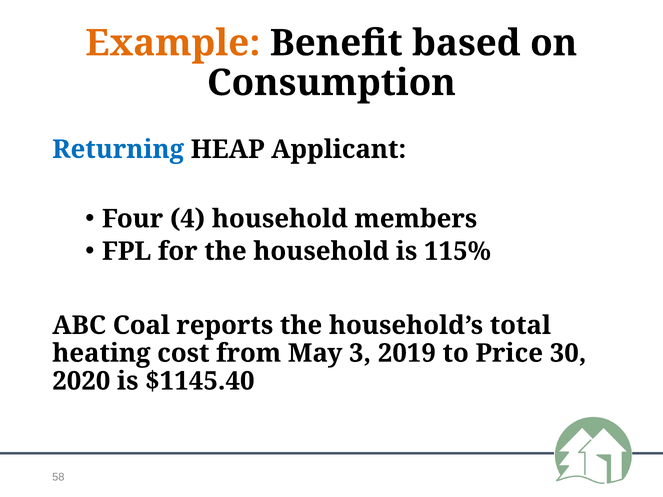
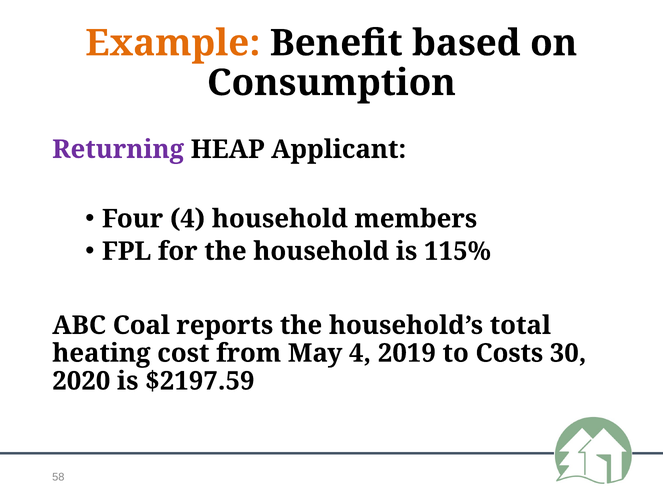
Returning colour: blue -> purple (118, 149)
May 3: 3 -> 4 (360, 353)
Price: Price -> Costs (509, 353)
$1145.40: $1145.40 -> $2197.59 (200, 381)
